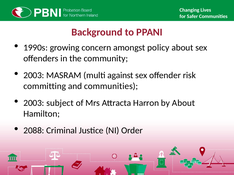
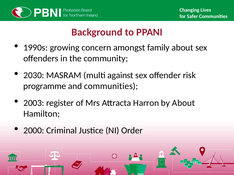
policy: policy -> family (158, 48)
2003: 2003 -> 2030 (34, 75)
committing: committing -> programme (45, 86)
subject: subject -> register (60, 103)
2088: 2088 -> 2000 (34, 131)
